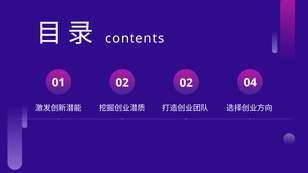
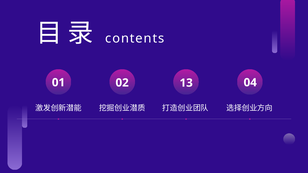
02 02: 02 -> 13 (186, 83)
